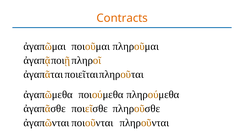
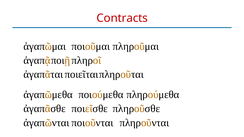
Contracts colour: orange -> red (122, 18)
